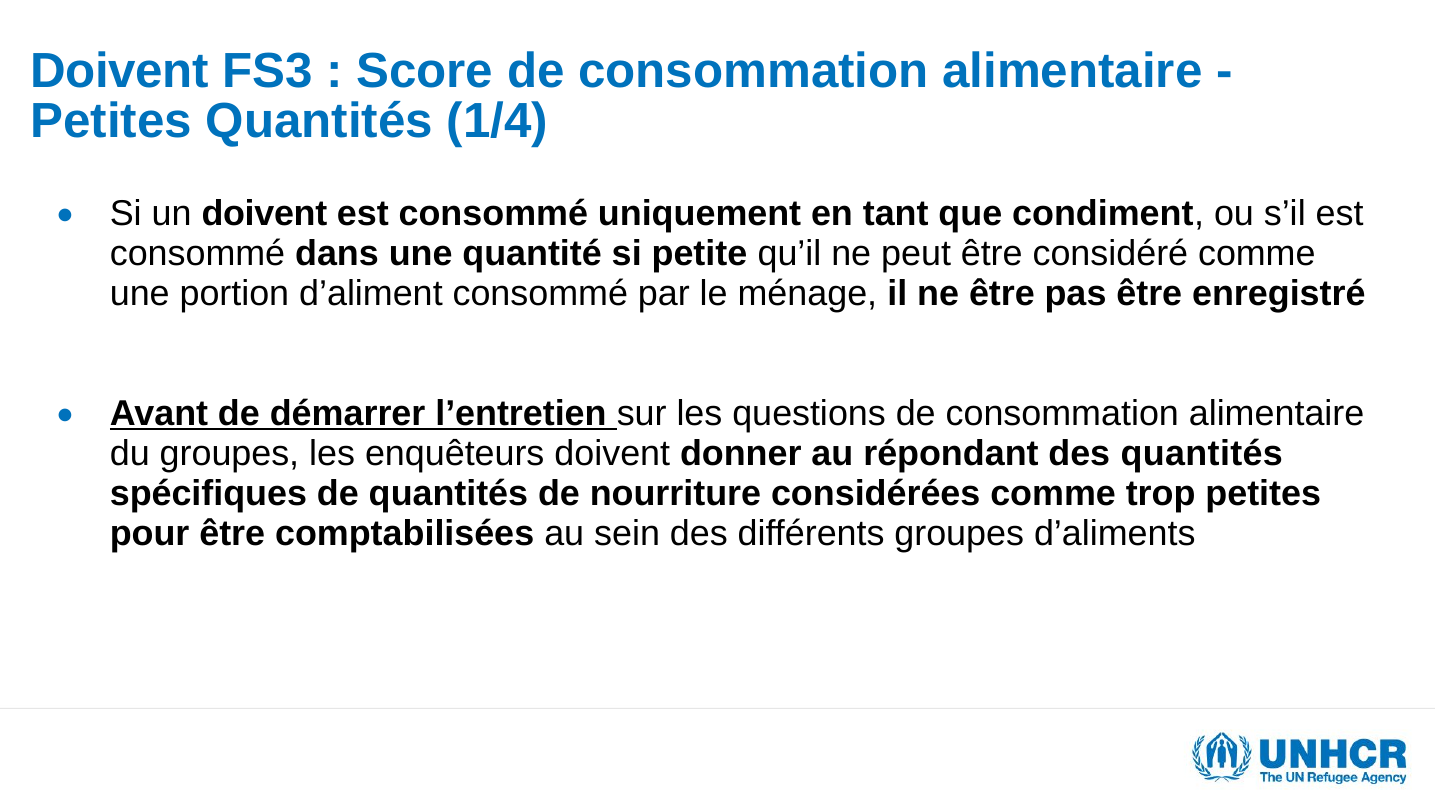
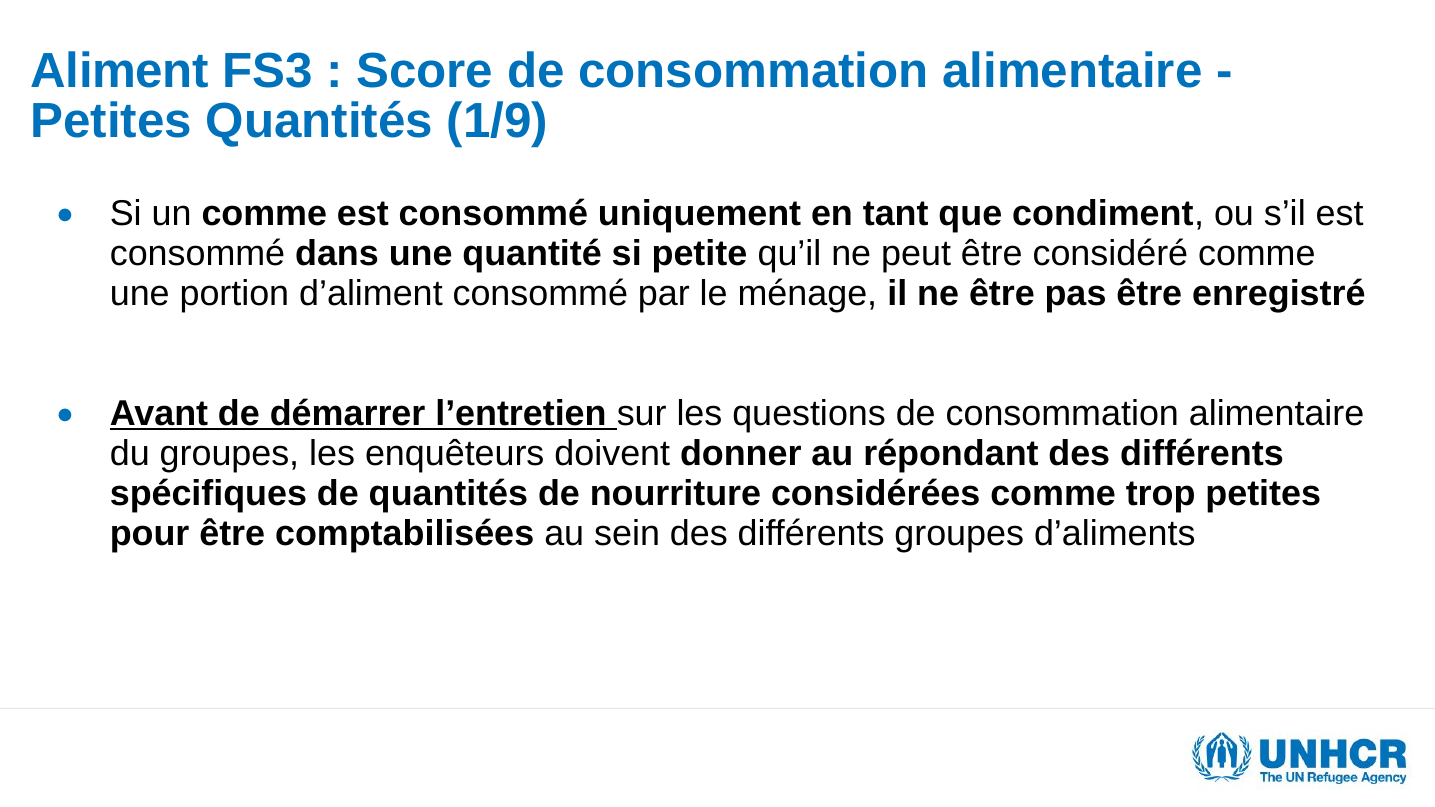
Doivent: Doivent -> Aliment (120, 71)
1/4: 1/4 -> 1/9 (497, 121)
un doivent: doivent -> comme (264, 214)
répondant des quantités: quantités -> différents (1202, 454)
